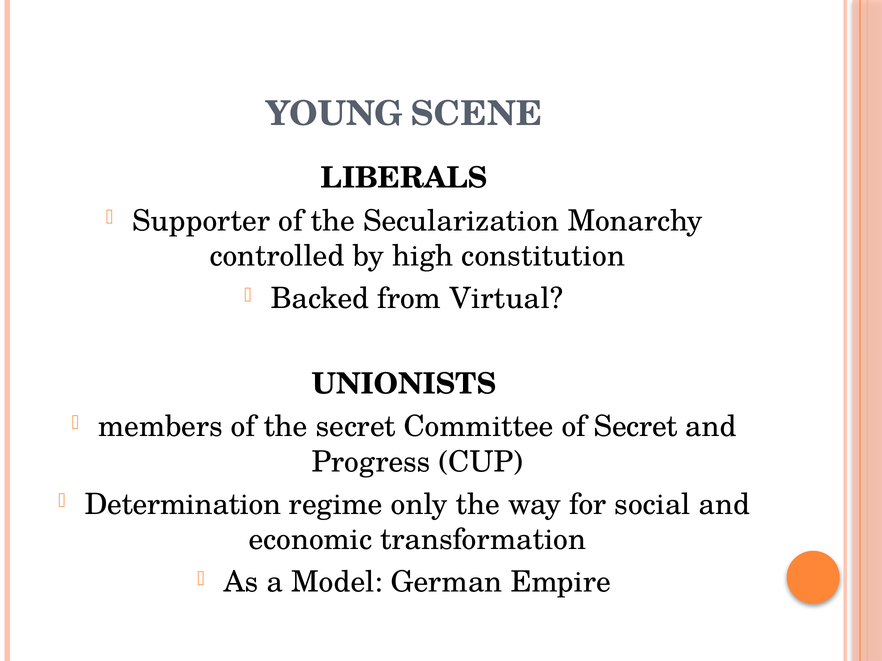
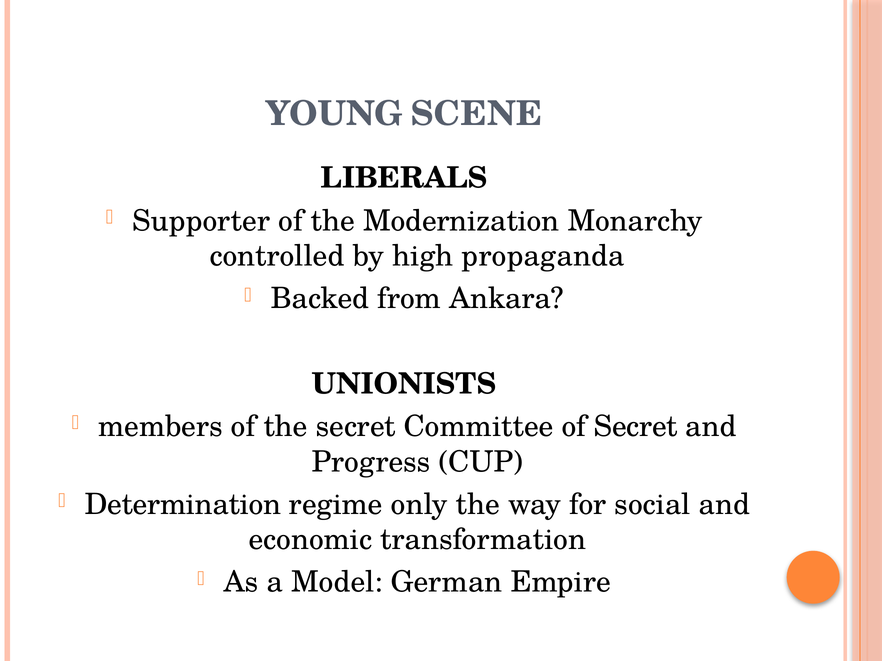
Secularization: Secularization -> Modernization (461, 221)
constitution: constitution -> propaganda (543, 256)
Virtual: Virtual -> Ankara (507, 299)
